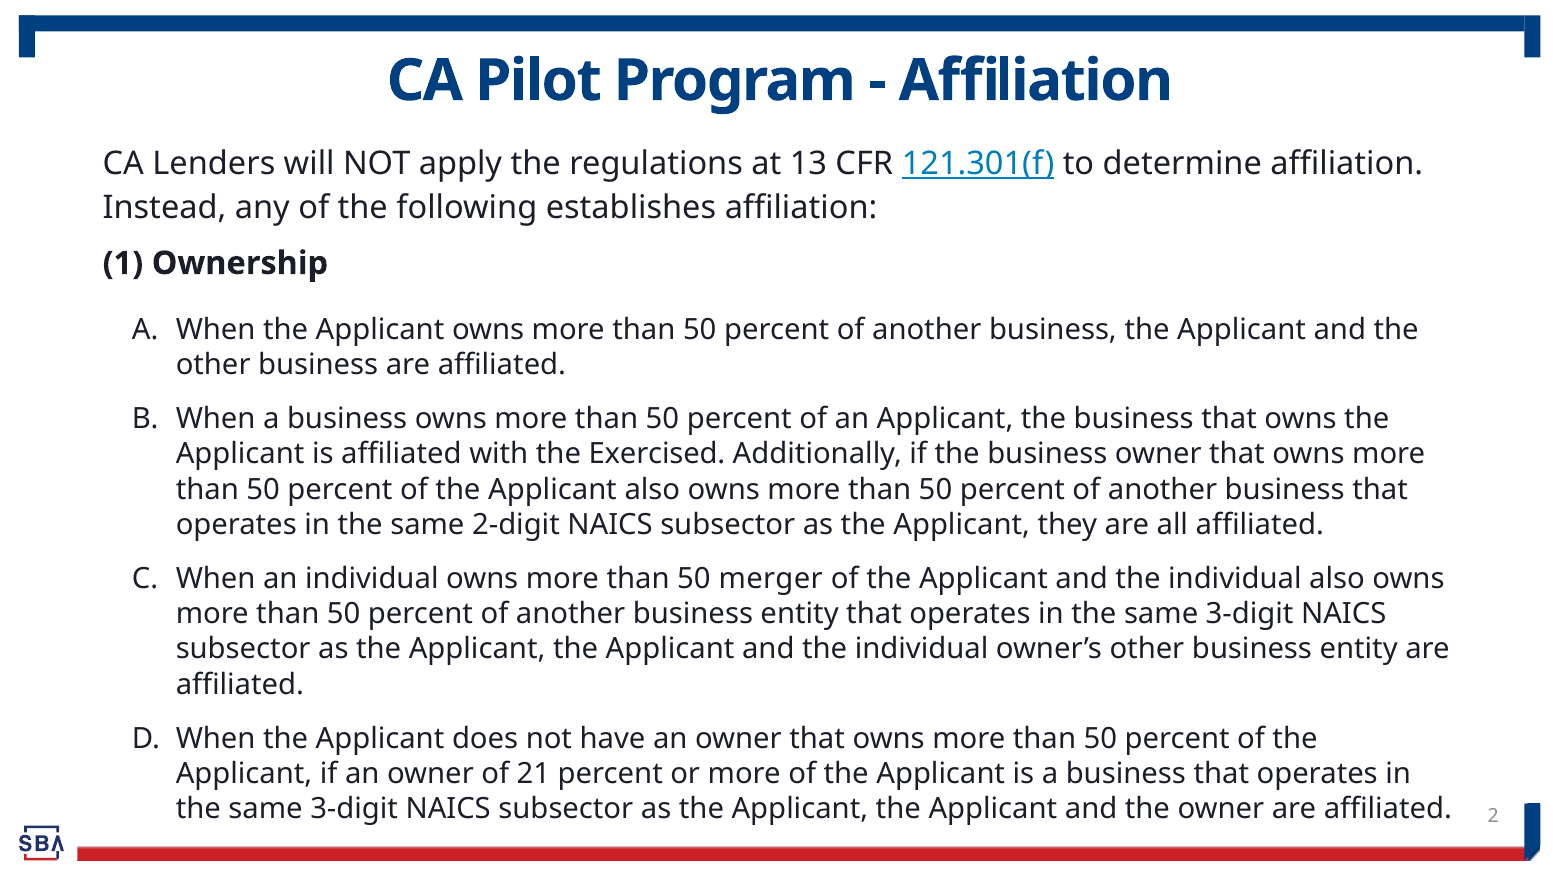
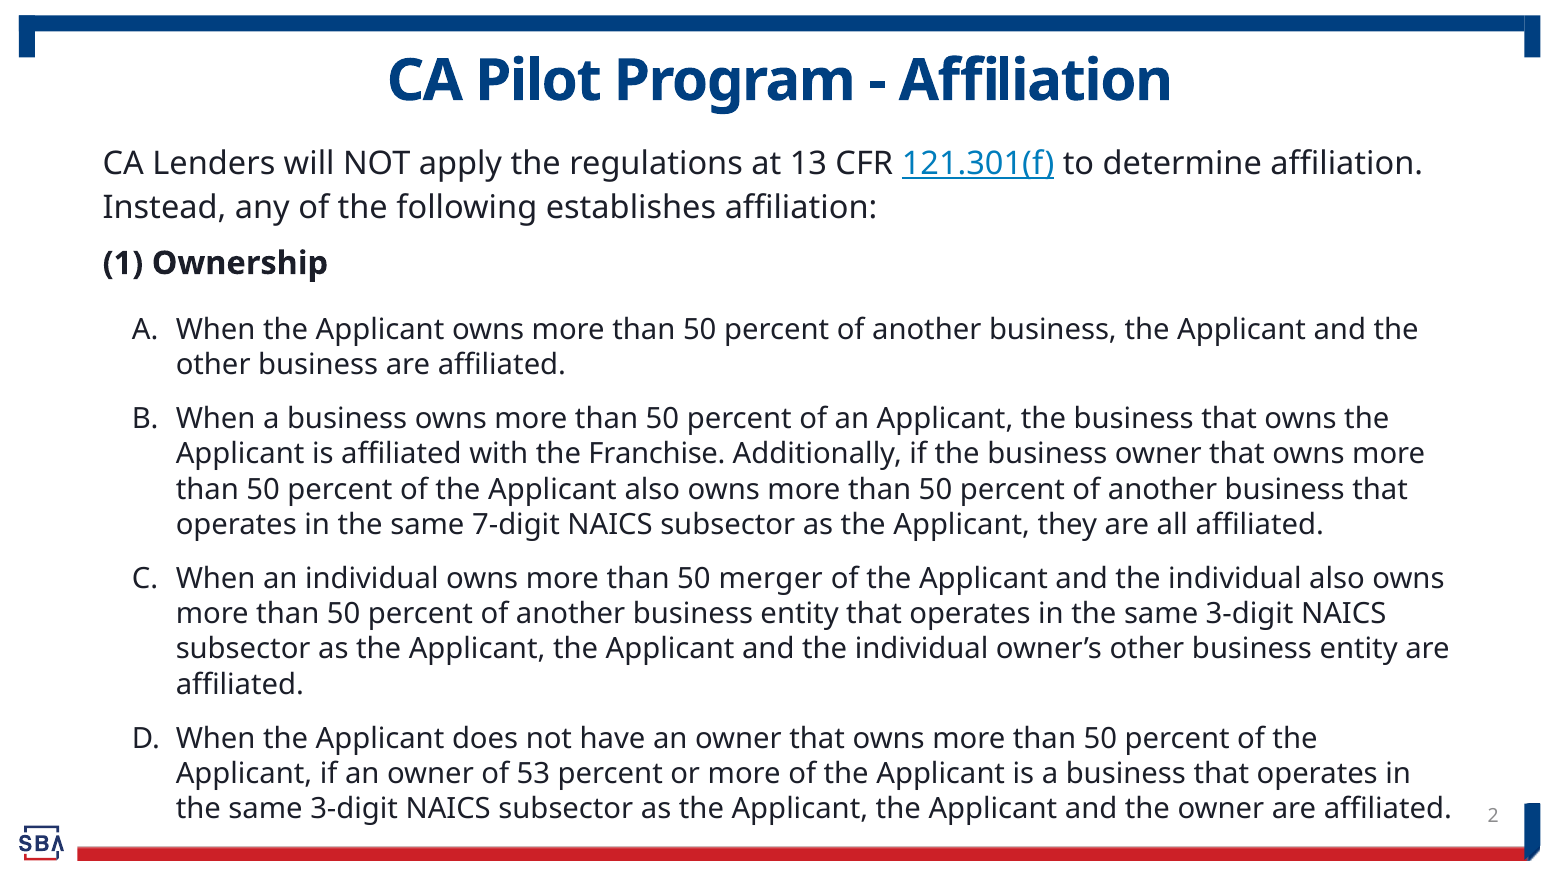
Exercised: Exercised -> Franchise (657, 454)
2-digit: 2-digit -> 7-digit (516, 524)
21: 21 -> 53 (533, 774)
